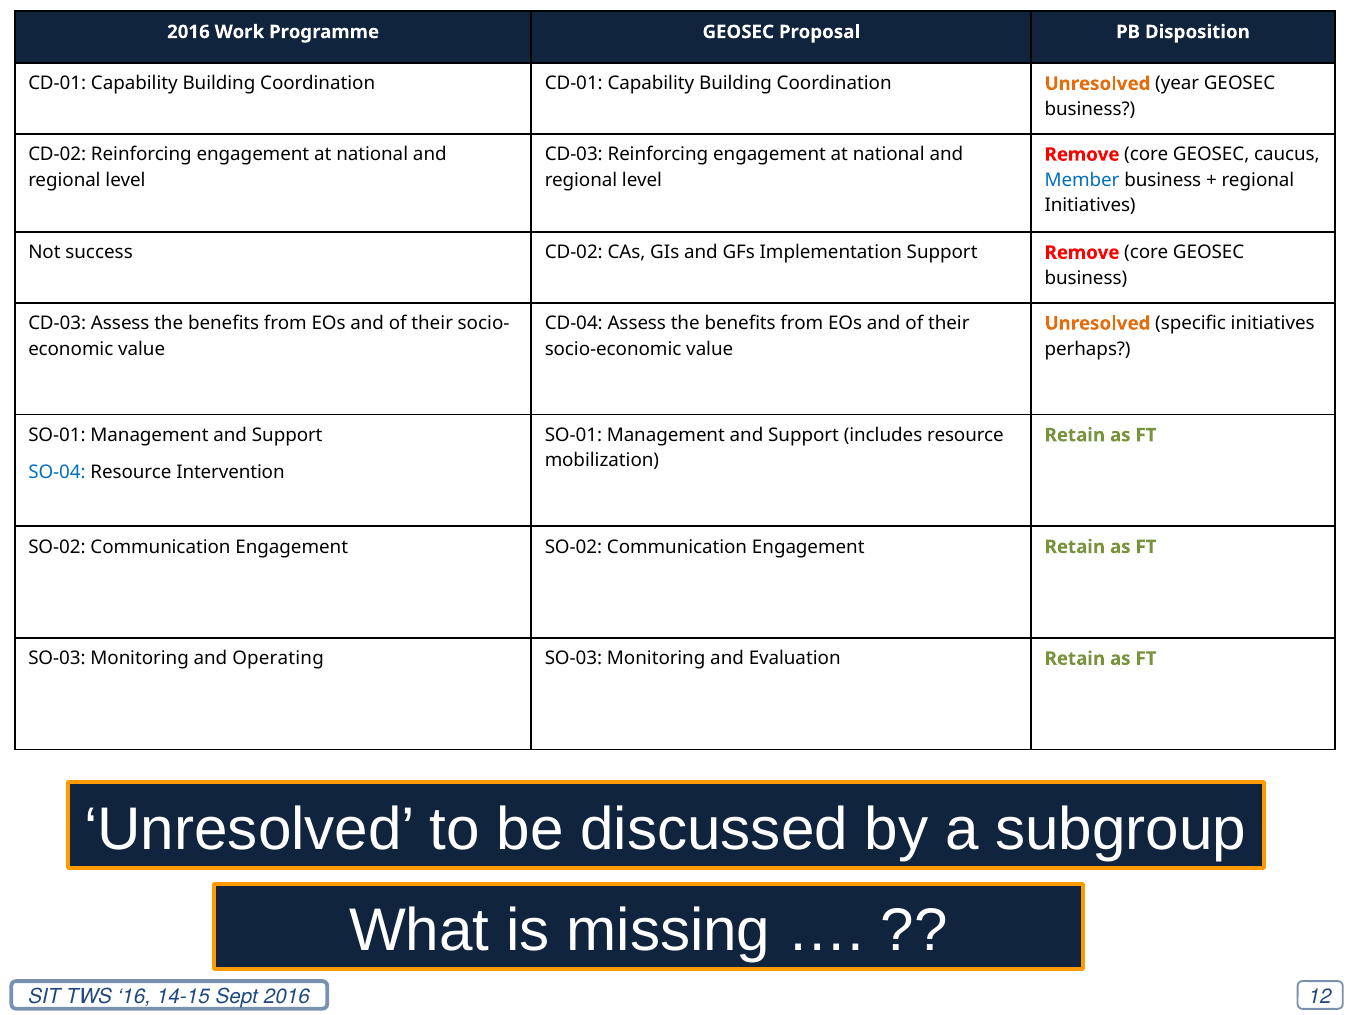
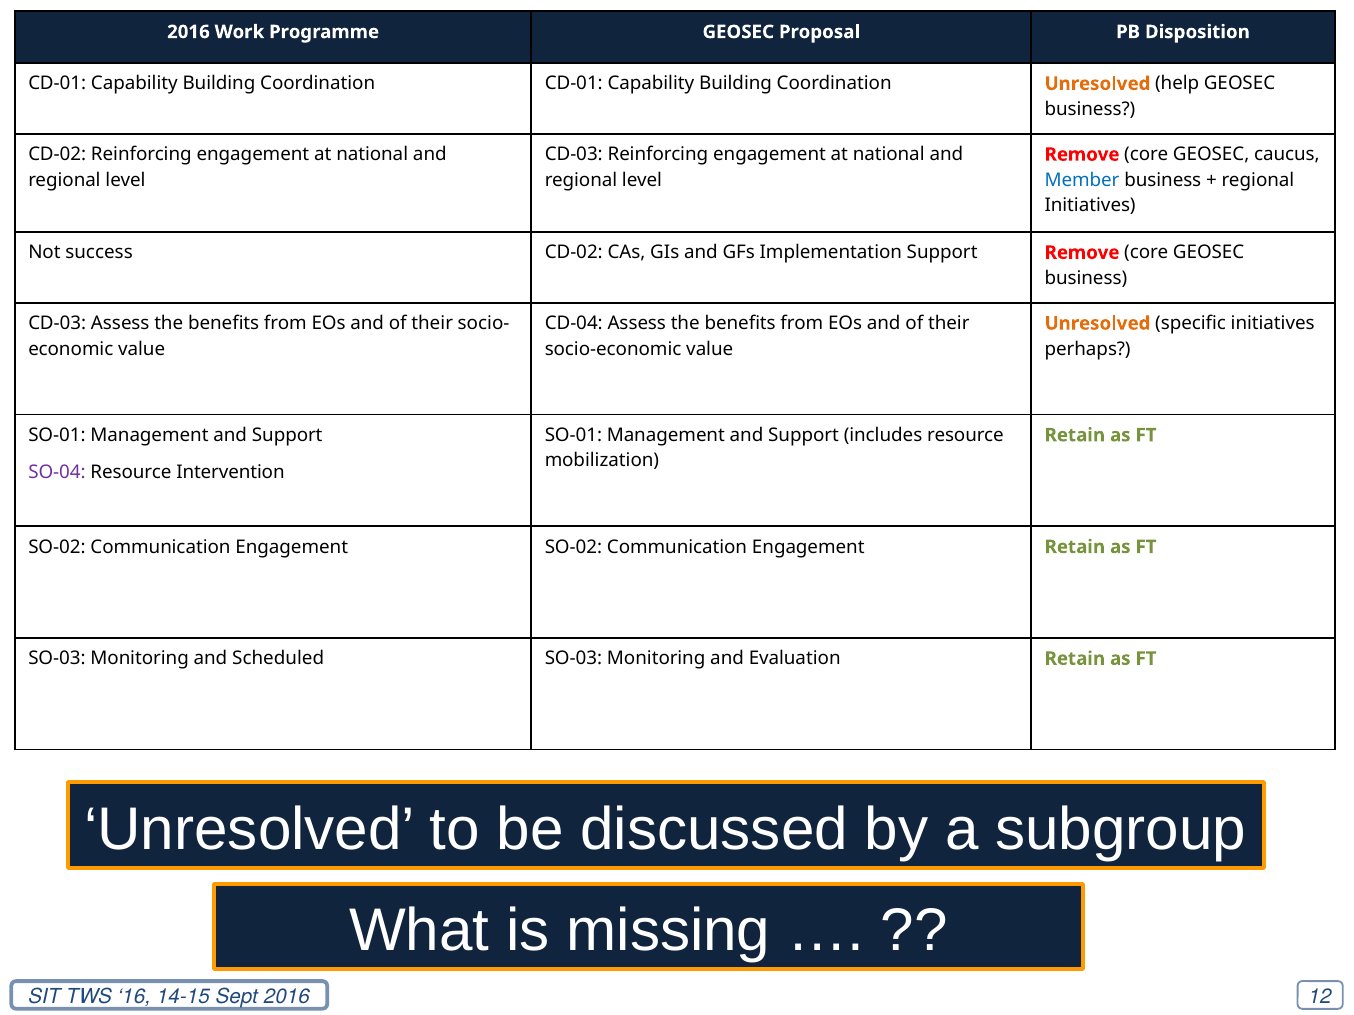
year: year -> help (1177, 84)
SO-04 colour: blue -> purple (57, 472)
Operating: Operating -> Scheduled (278, 659)
